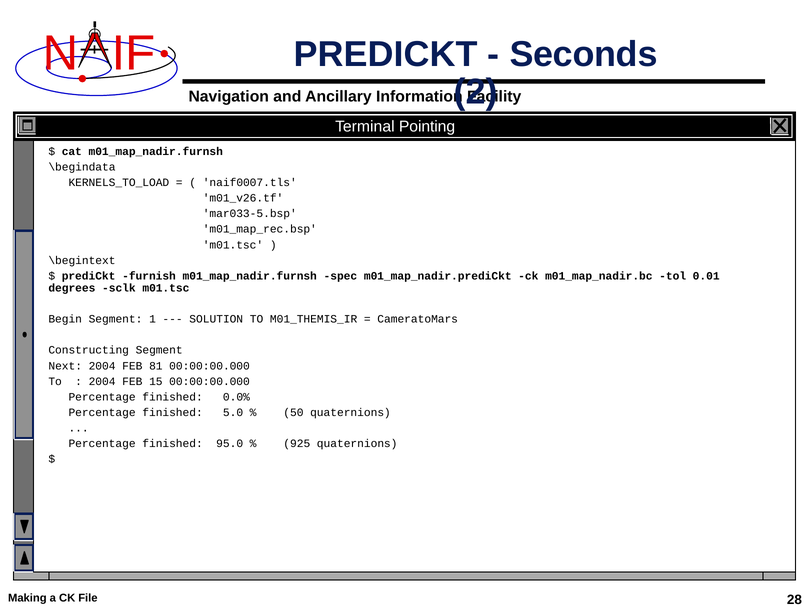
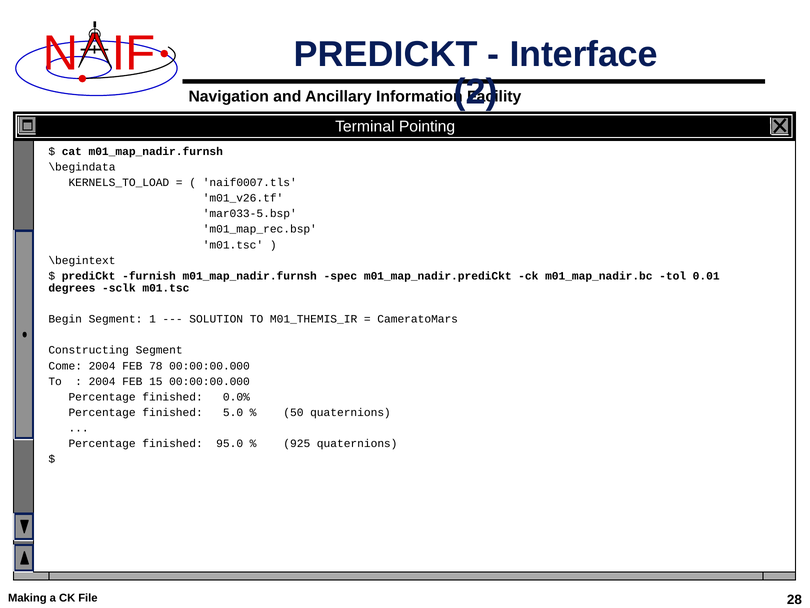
Seconds: Seconds -> Interface (584, 54)
Next: Next -> Come (65, 366)
81: 81 -> 78 (156, 366)
